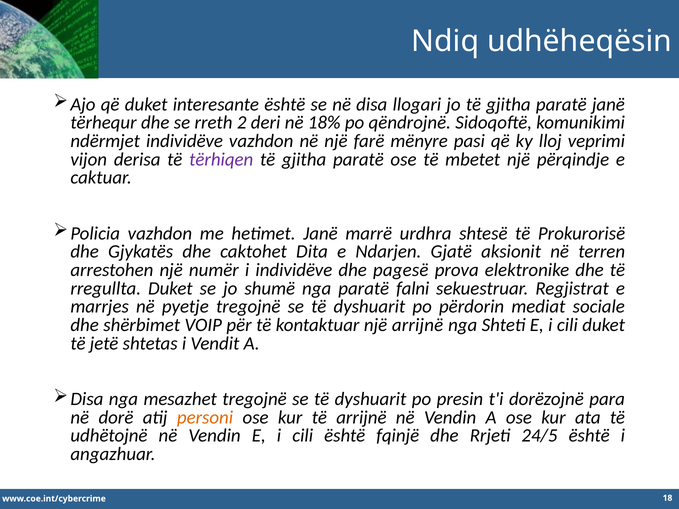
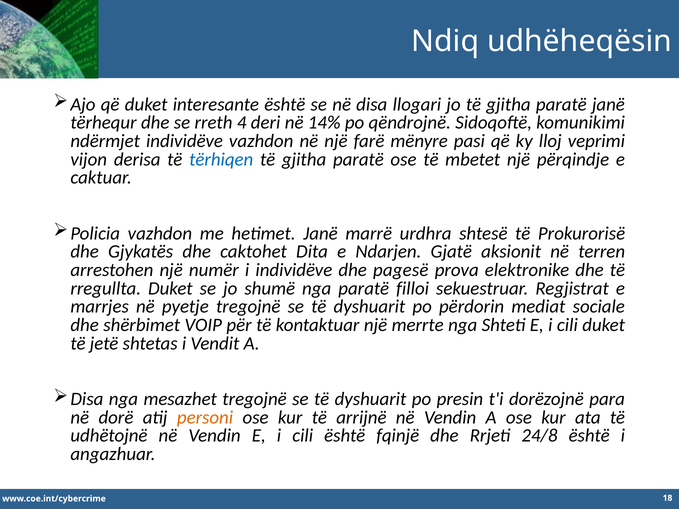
2: 2 -> 4 (242, 123)
18%: 18% -> 14% (324, 123)
tërhiqen colour: purple -> blue (221, 159)
falni: falni -> filloi (413, 288)
një arrijnë: arrijnë -> merrte (418, 325)
24/5: 24/5 -> 24/8 (539, 436)
